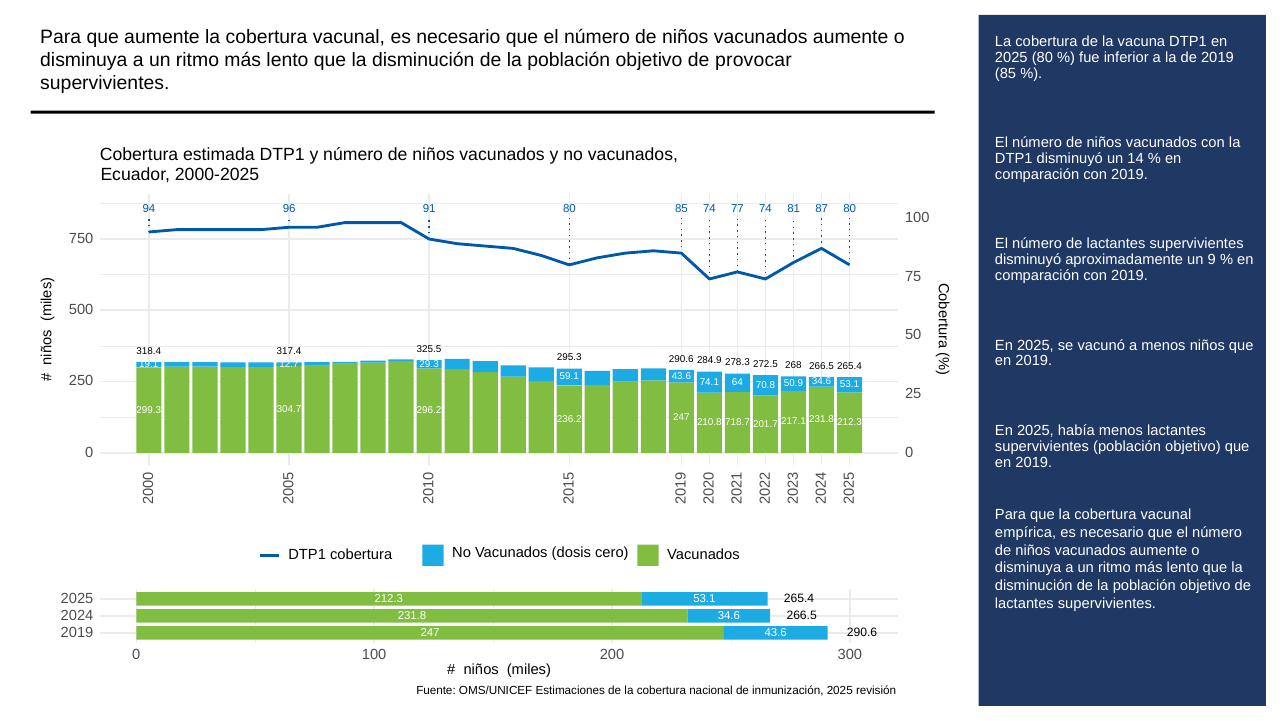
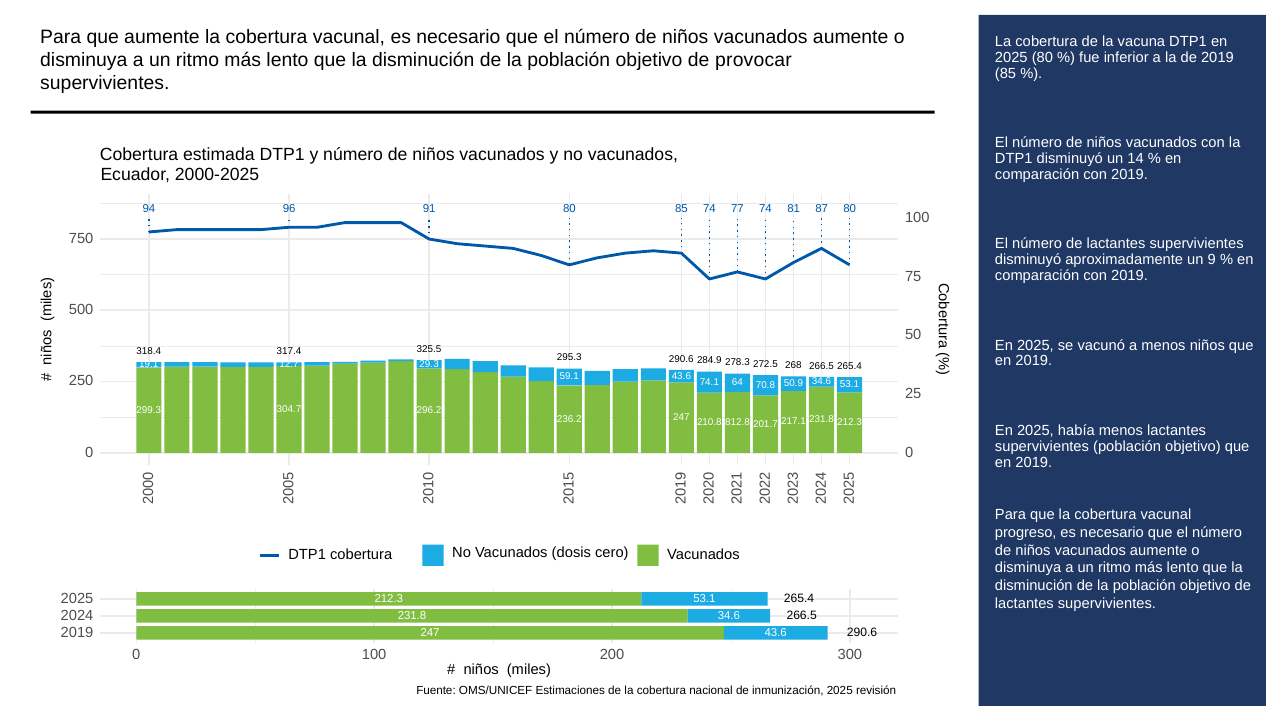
718.7: 718.7 -> 812.8 (737, 422)
empírica: empírica -> progreso (1026, 533)
